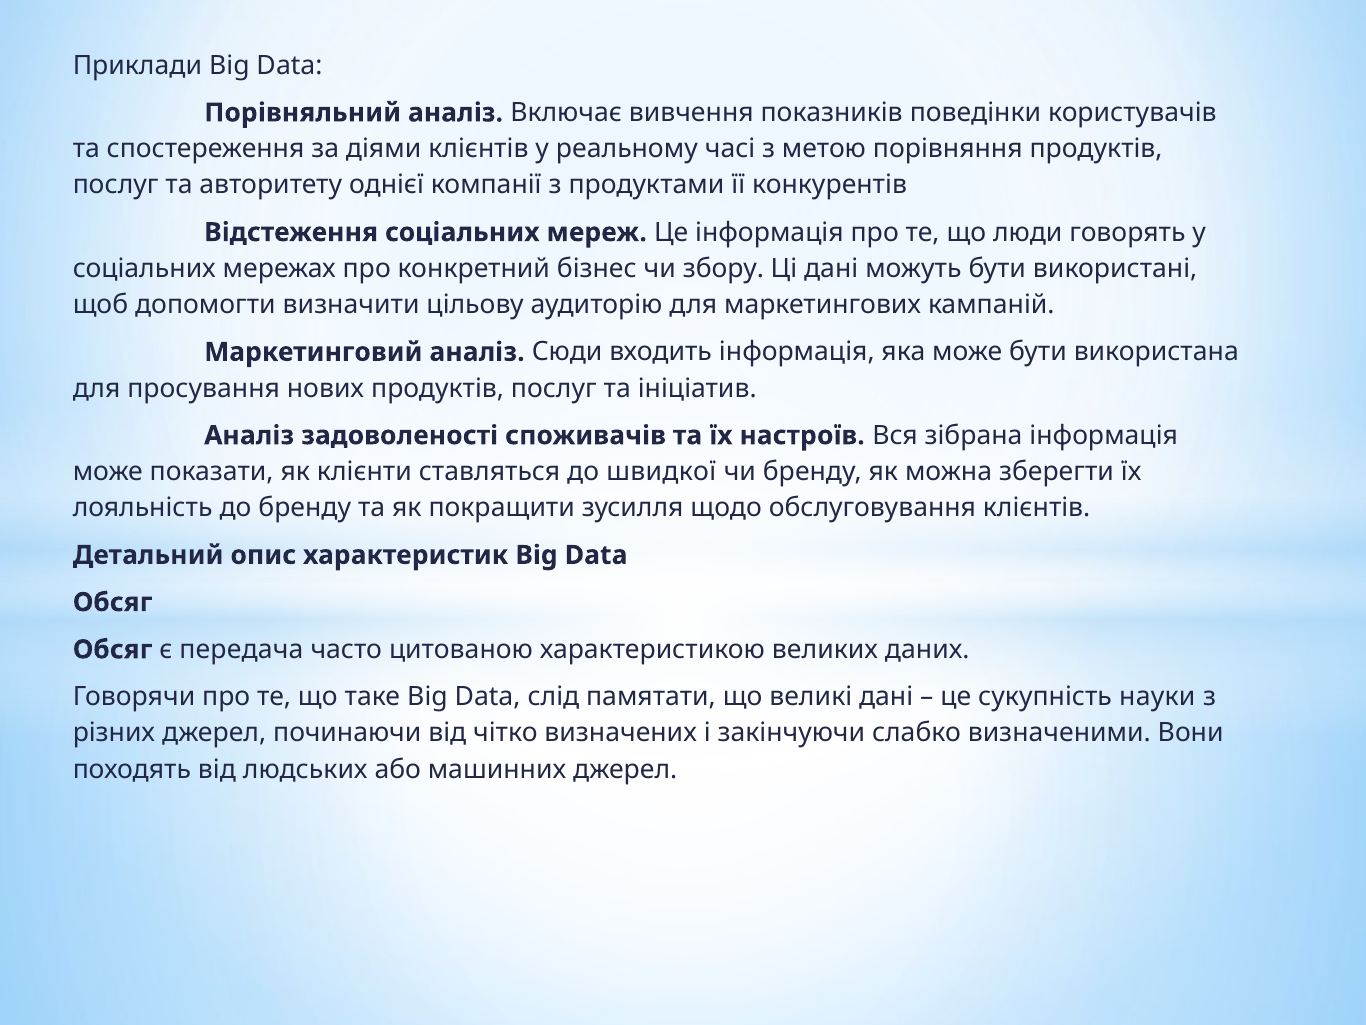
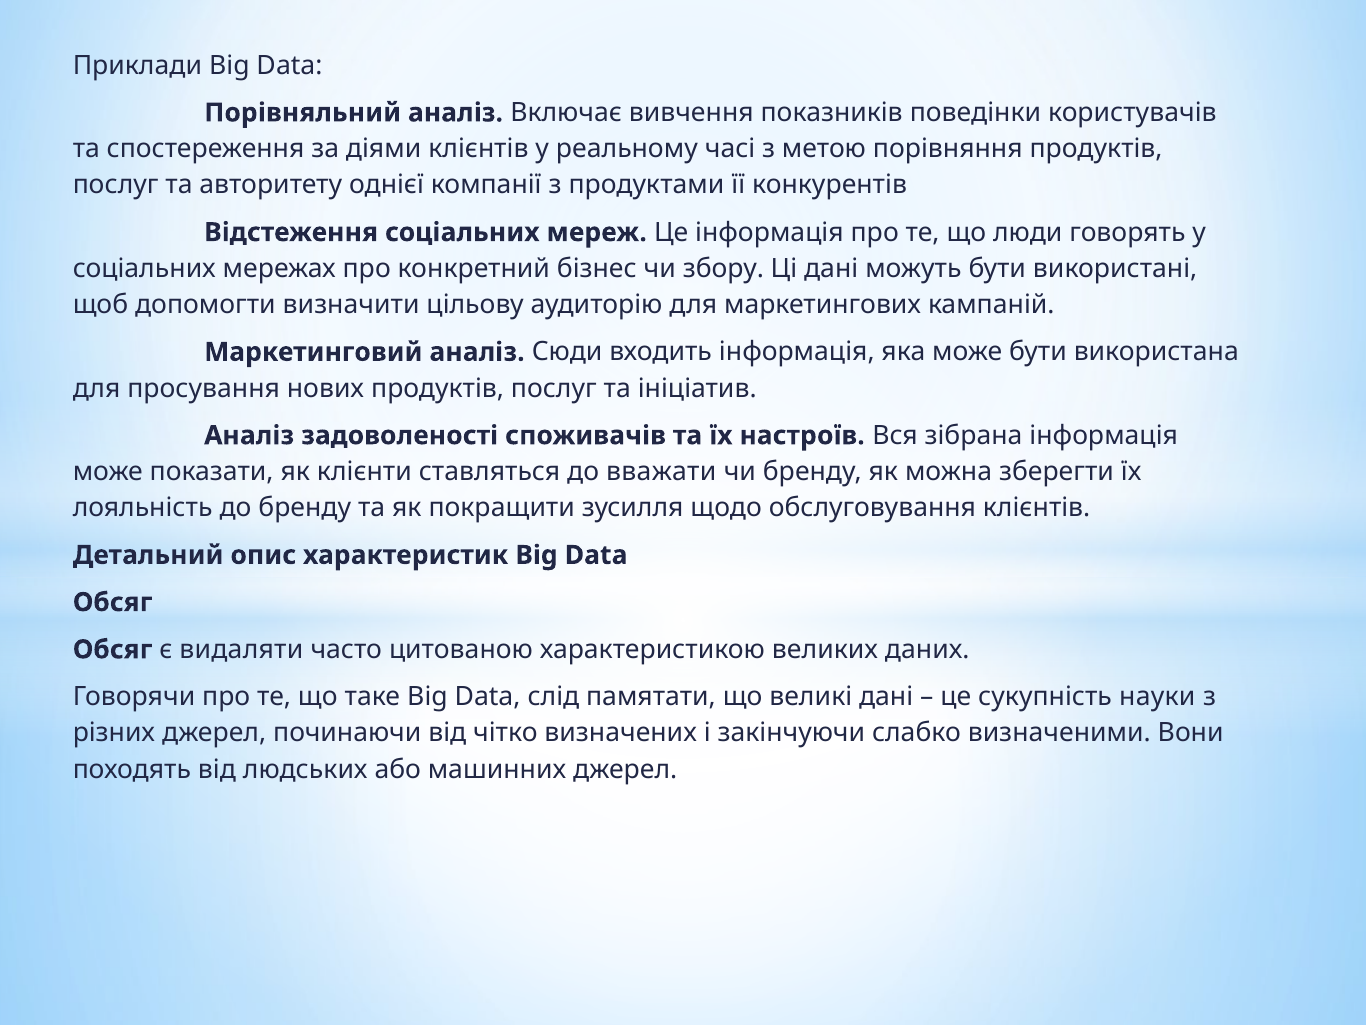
швидкої: швидкої -> вважати (661, 471)
передача: передача -> видаляти (241, 649)
